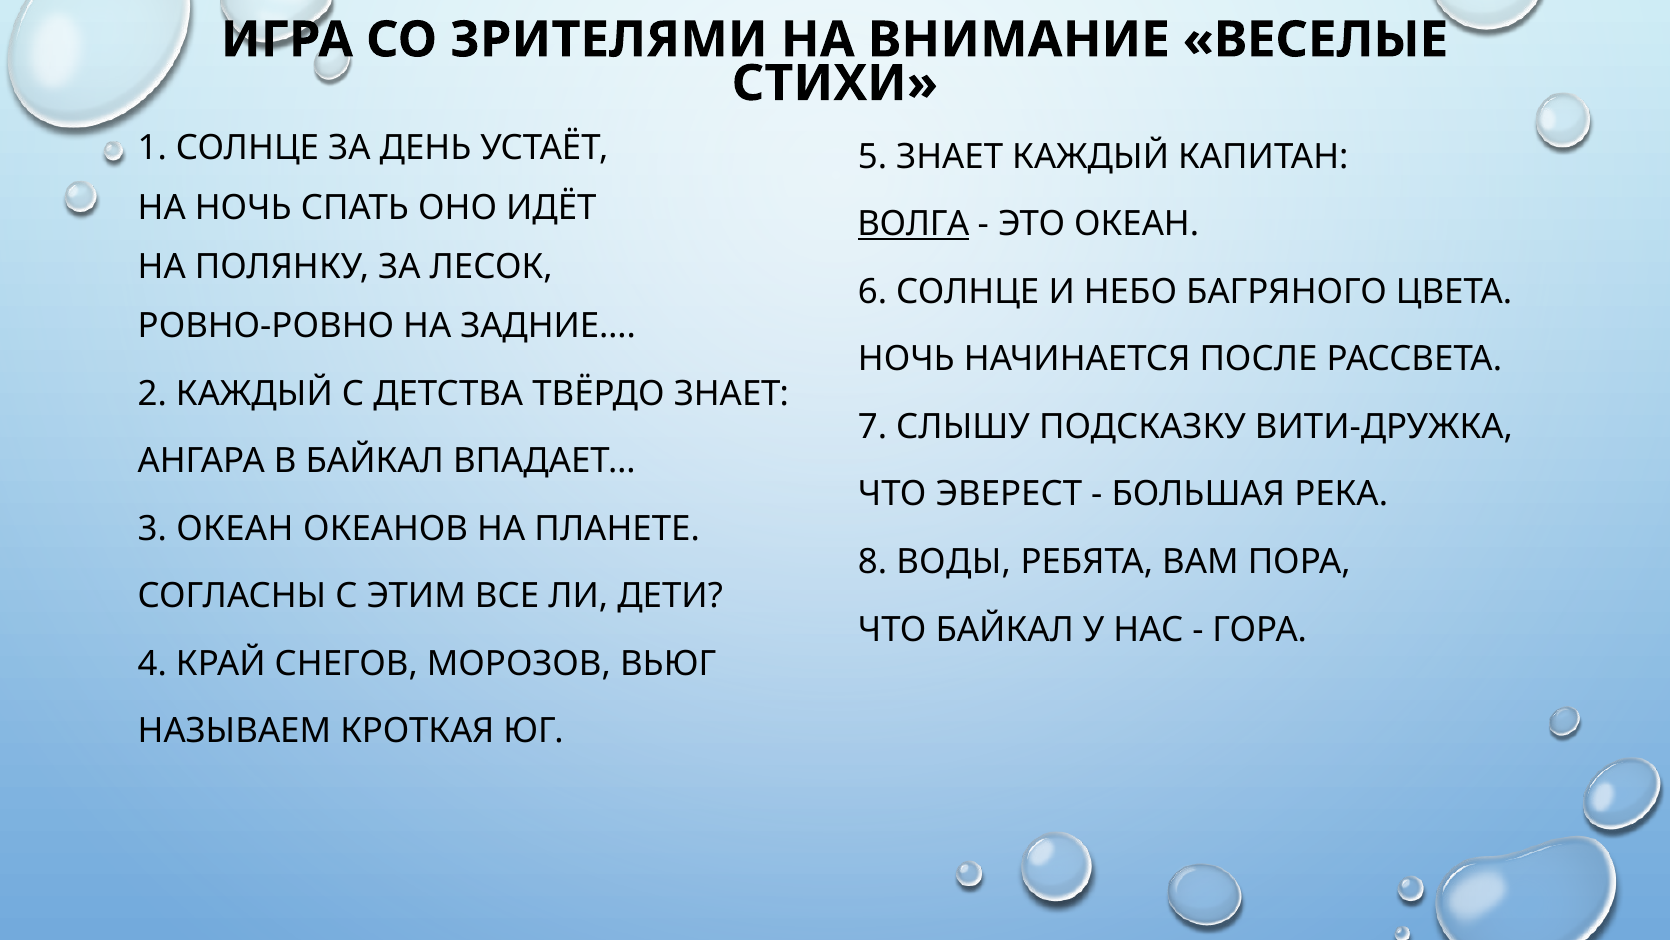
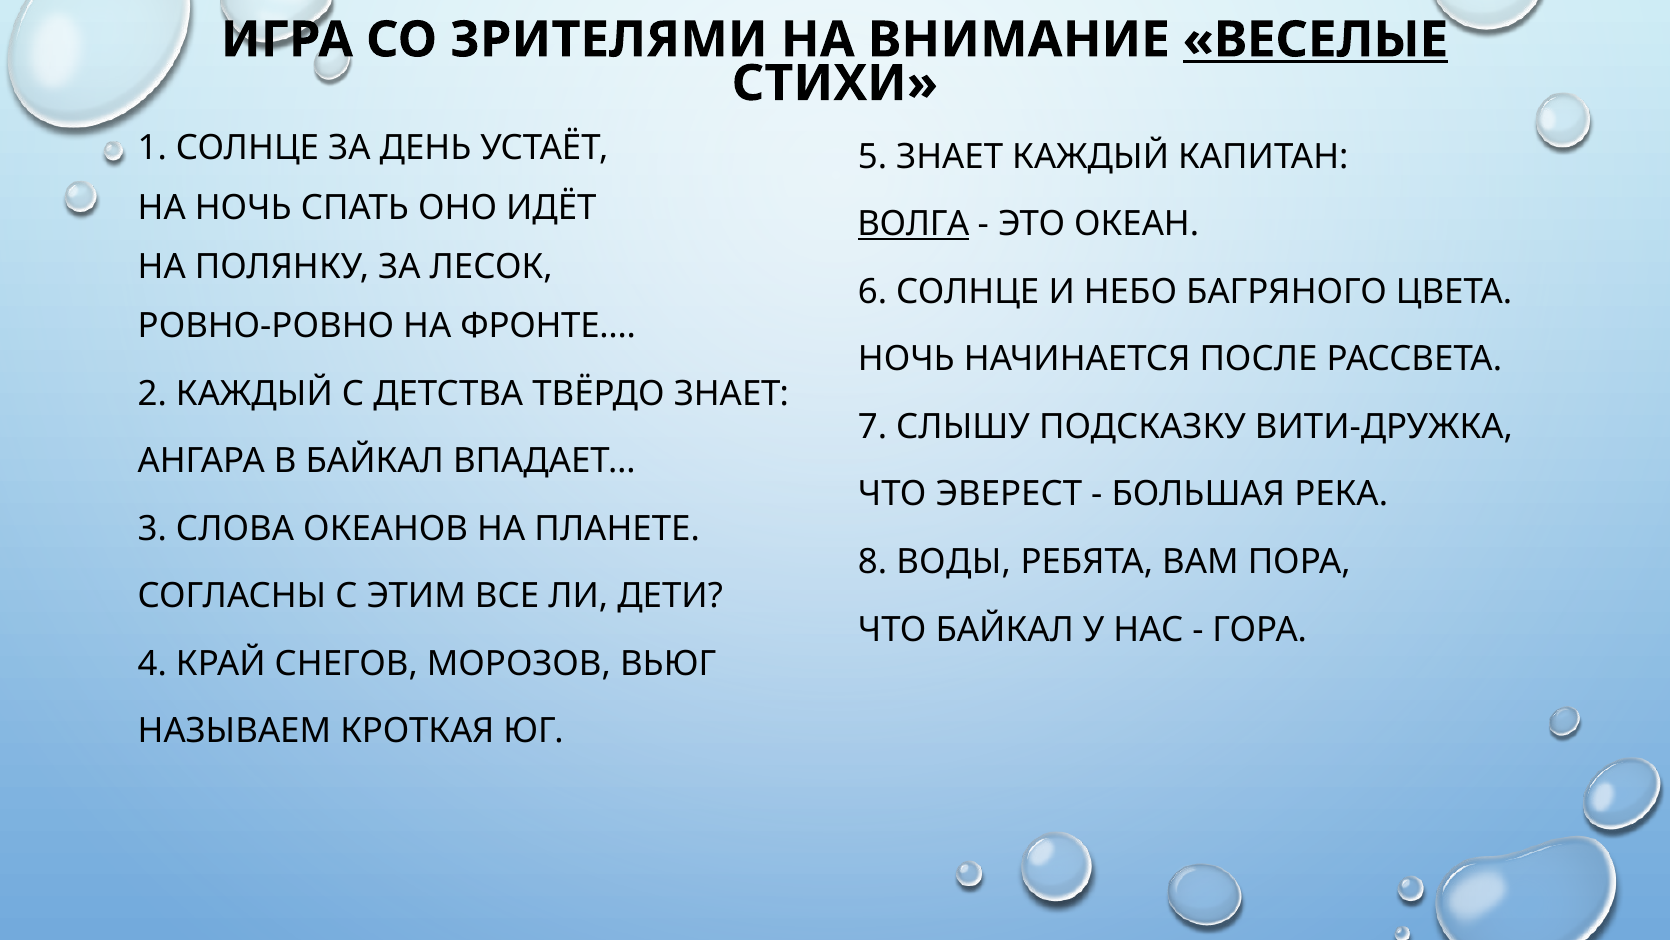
ВЕСЕЛЫЕ underline: none -> present (1315, 40)
ЗАДНИЕ…: ЗАДНИЕ… -> ФРОНТЕ… (548, 326)
3 ОКЕАН: ОКЕАН -> СЛОВА (235, 528)
